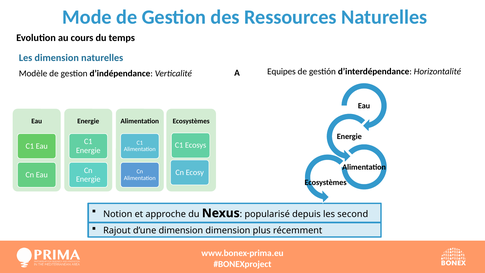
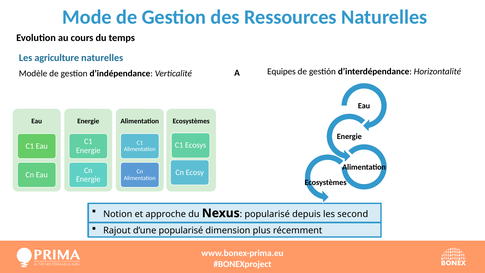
Les dimension: dimension -> agriculture (57, 58)
d’une dimension: dimension -> popularisé (181, 230)
